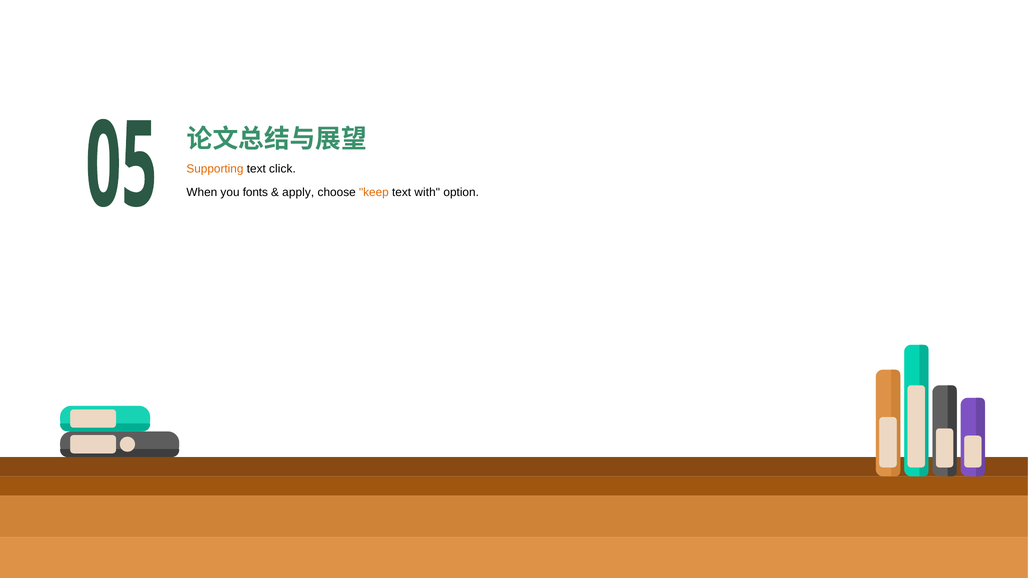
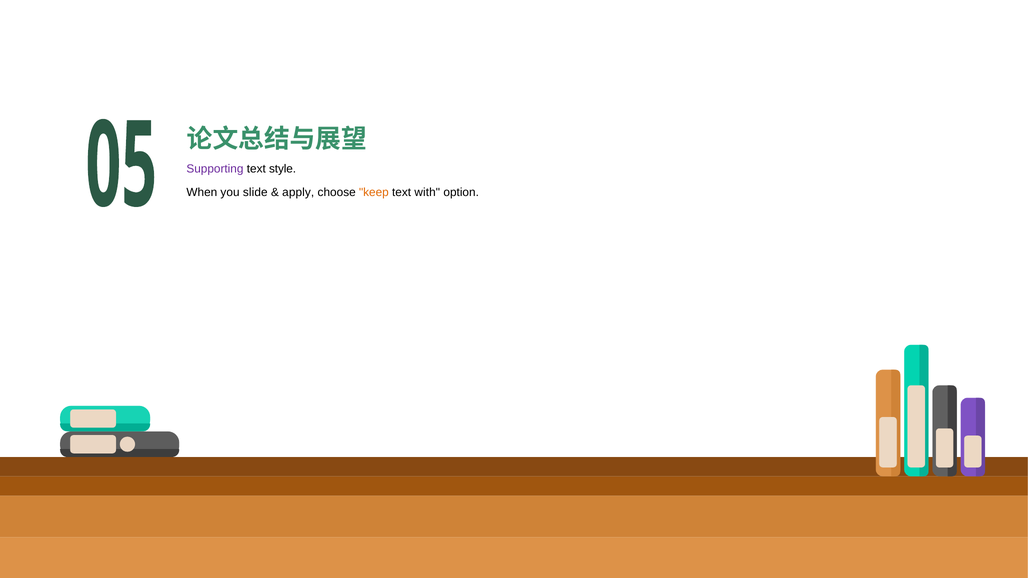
Supporting colour: orange -> purple (215, 169)
click: click -> style (283, 169)
fonts: fonts -> slide (255, 192)
